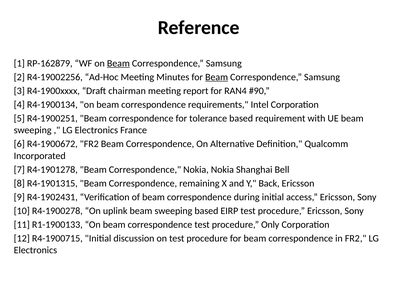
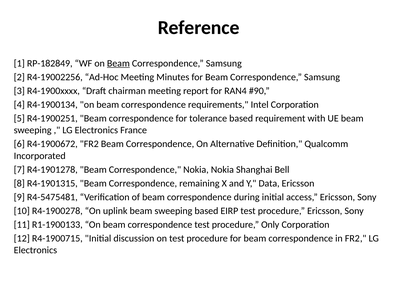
RP-162879: RP-162879 -> RP-182849 (50, 63)
Beam underline: present -> none (217, 77)
Back: Back -> Data (269, 184)
R4-1902431: R4-1902431 -> R4-5475481 (52, 197)
